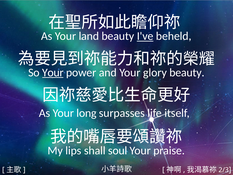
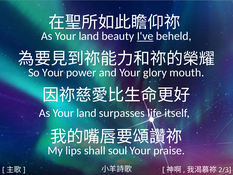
Your underline: present -> none (53, 72)
glory beauty: beauty -> mouth (187, 72)
long: long -> land (86, 113)
